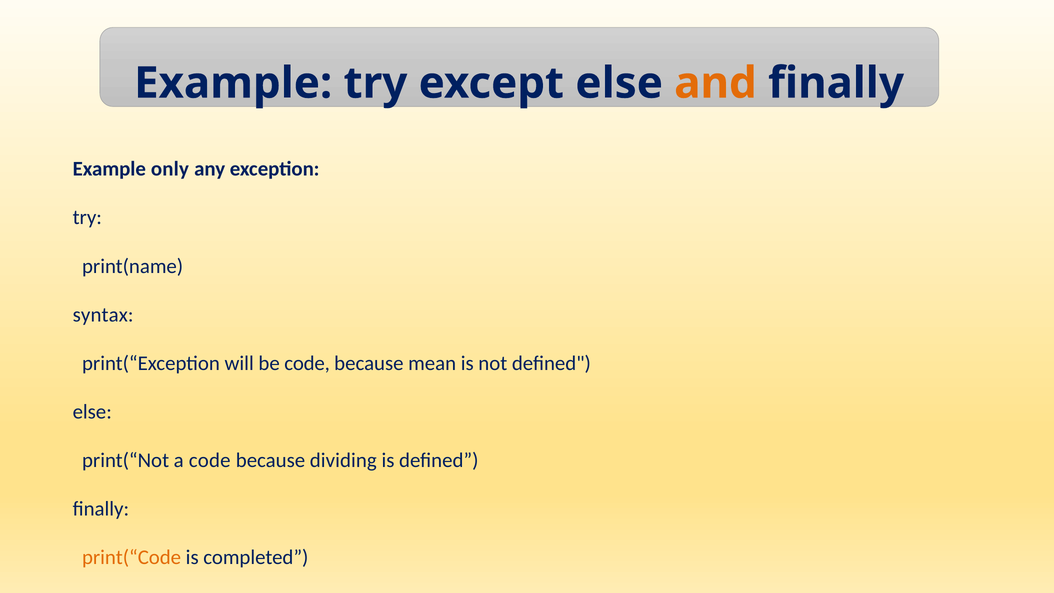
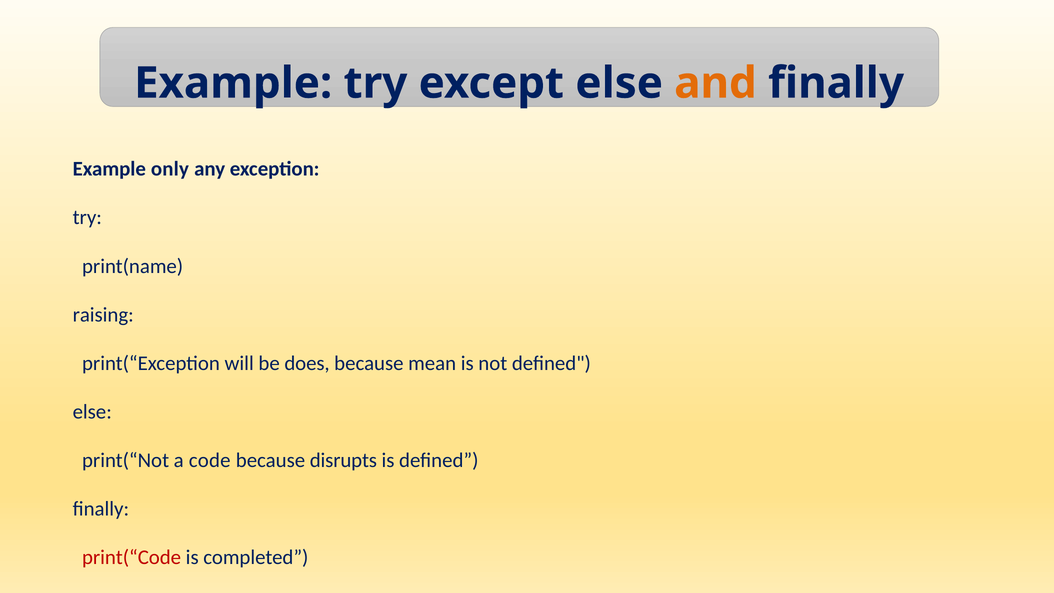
syntax: syntax -> raising (103, 315)
be code: code -> does (307, 363)
dividing: dividing -> disrupts (343, 460)
print(“Code colour: orange -> red (132, 557)
